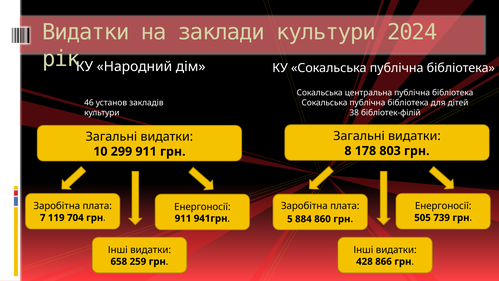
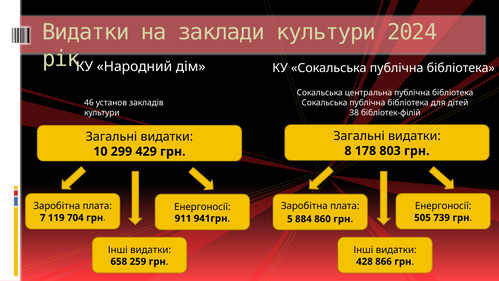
299 911: 911 -> 429 (146, 151)
